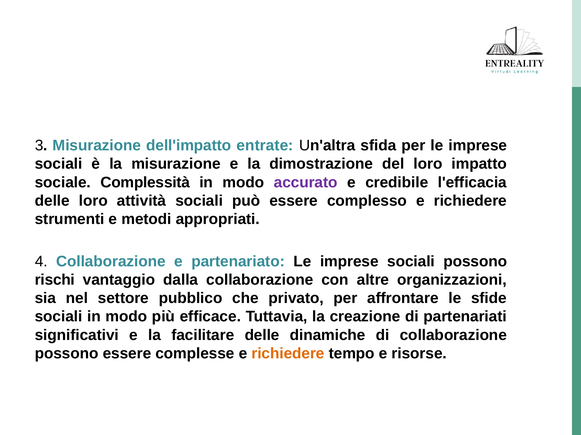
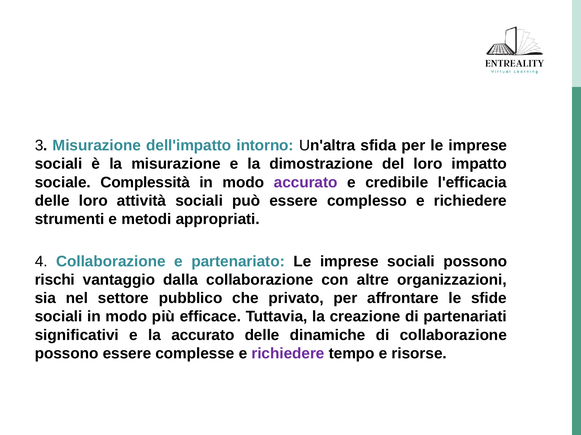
entrate: entrate -> intorno (265, 146)
la facilitare: facilitare -> accurato (203, 336)
richiedere colour: orange -> purple (288, 354)
